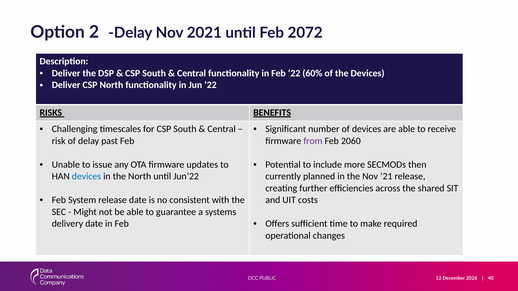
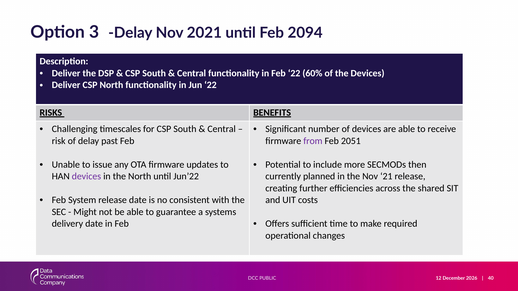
2: 2 -> 3 (94, 32)
2072: 2072 -> 2094 (305, 33)
2060: 2060 -> 2051 (351, 141)
devices colour: blue -> purple (86, 177)
